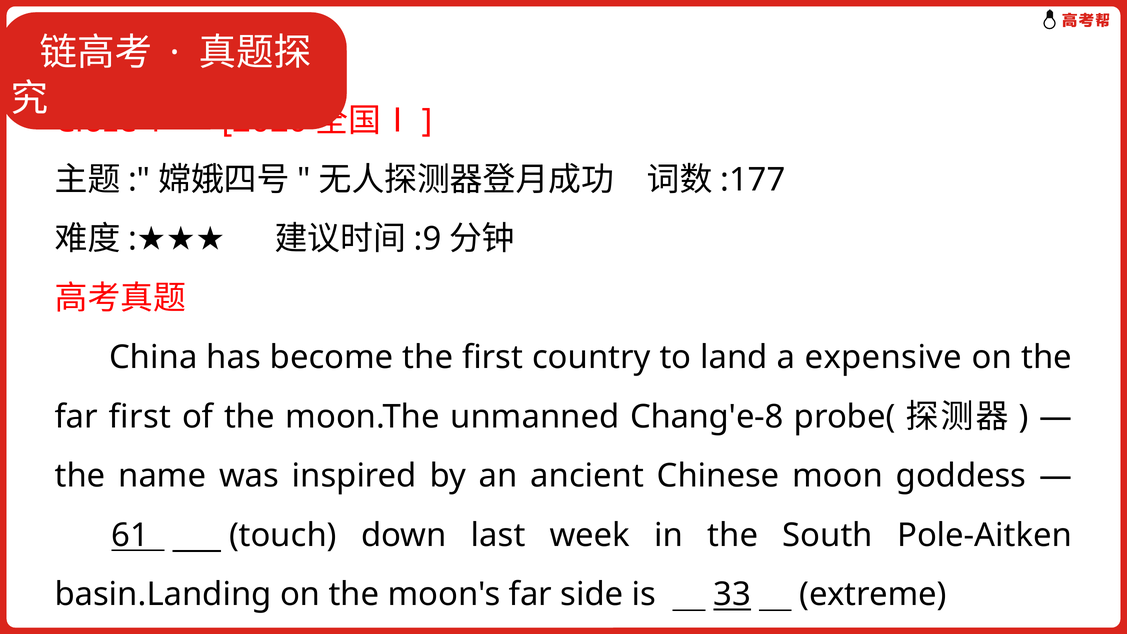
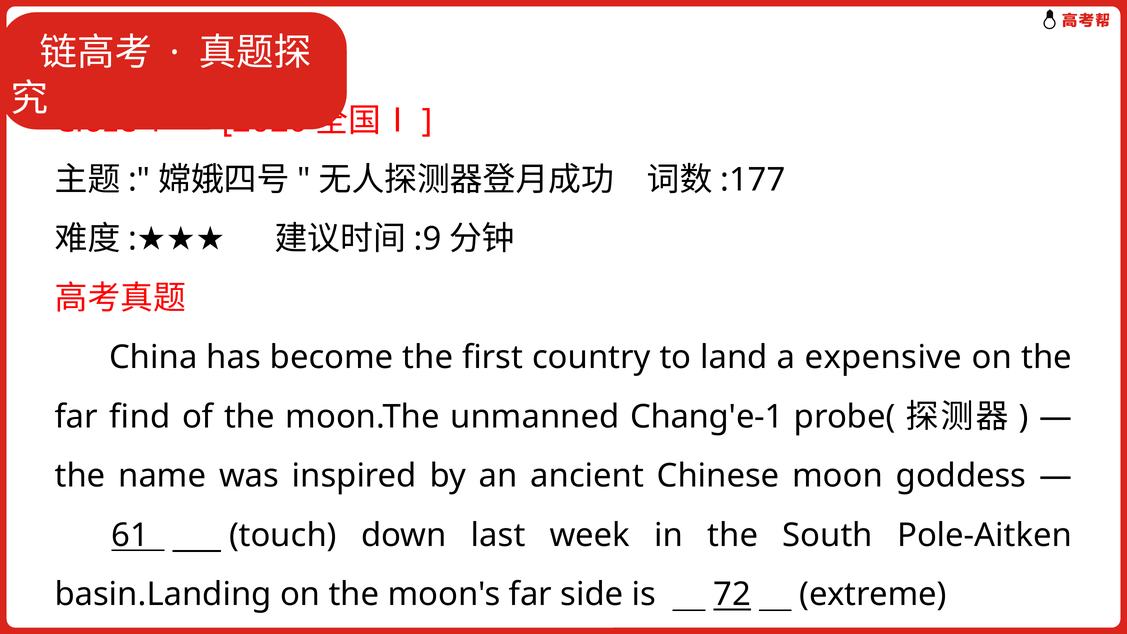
far first: first -> find (140, 417)
Chang'e-8: Chang'e-8 -> Chang'e-1 (707, 417)
33: 33 -> 72 (732, 594)
